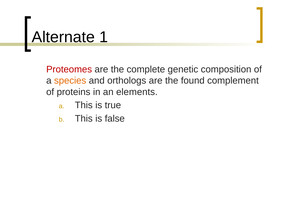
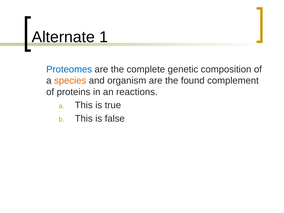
Proteomes colour: red -> blue (69, 69)
orthologs: orthologs -> organism (127, 81)
elements: elements -> reactions (137, 92)
